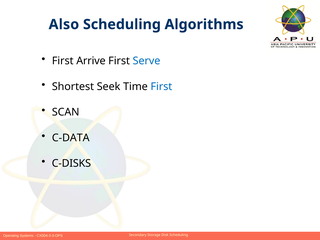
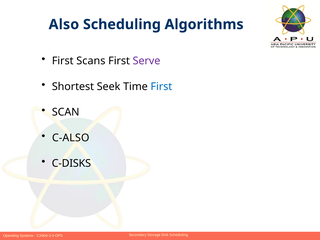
Arrive: Arrive -> Scans (91, 61)
Serve colour: blue -> purple (147, 61)
C-DATA: C-DATA -> C-ALSO (71, 138)
